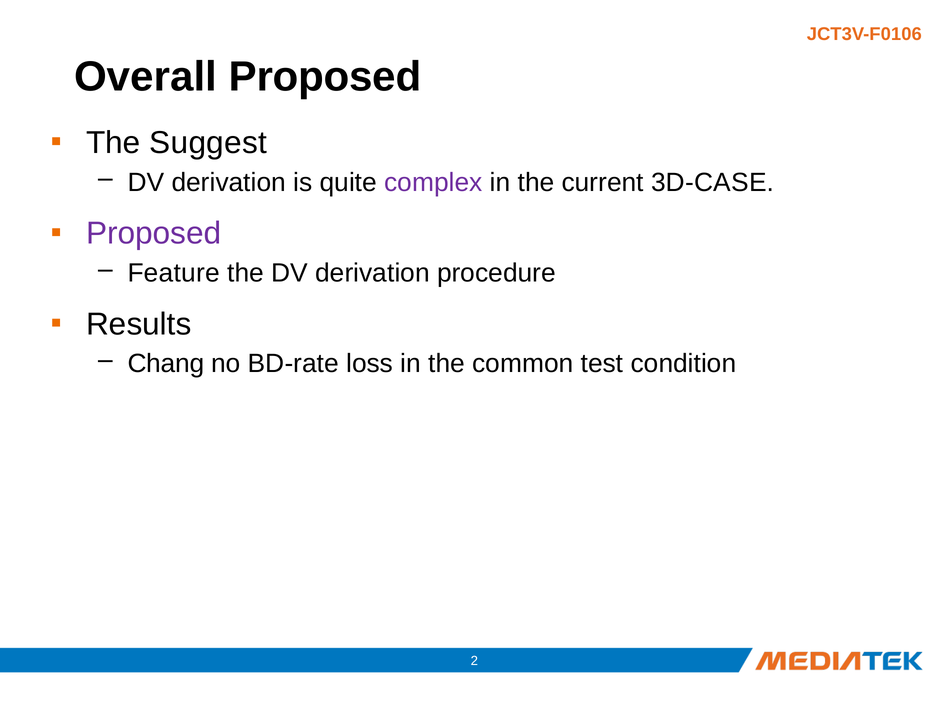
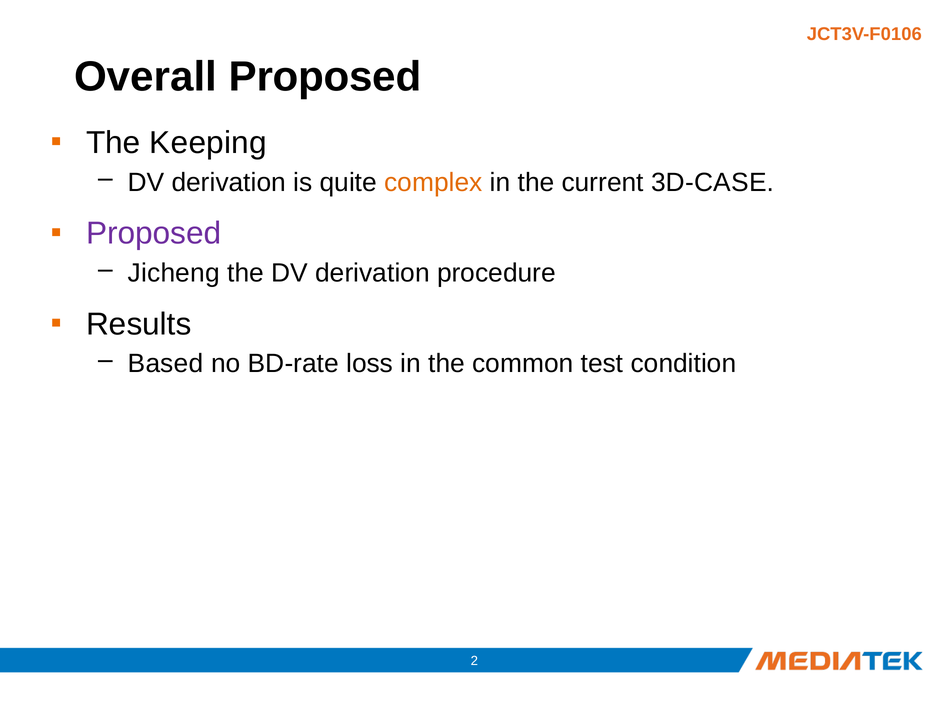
Suggest: Suggest -> Keeping (208, 143)
complex colour: purple -> orange (433, 182)
Feature: Feature -> Jicheng (174, 273)
Chang: Chang -> Based (166, 364)
